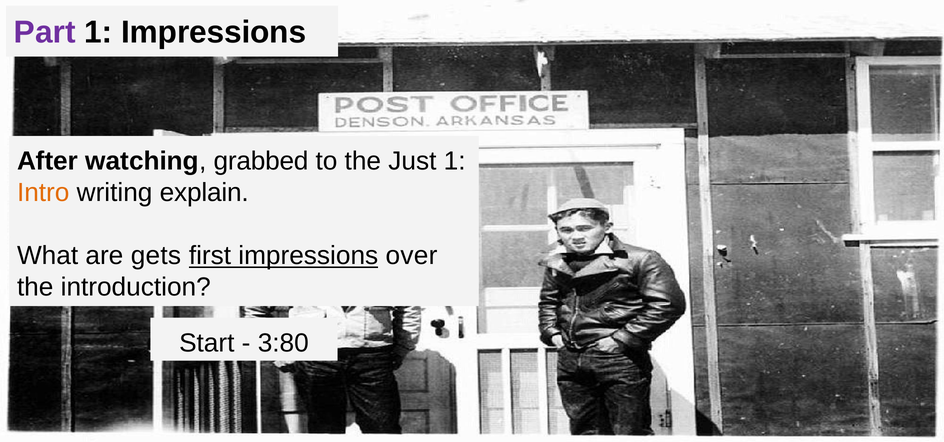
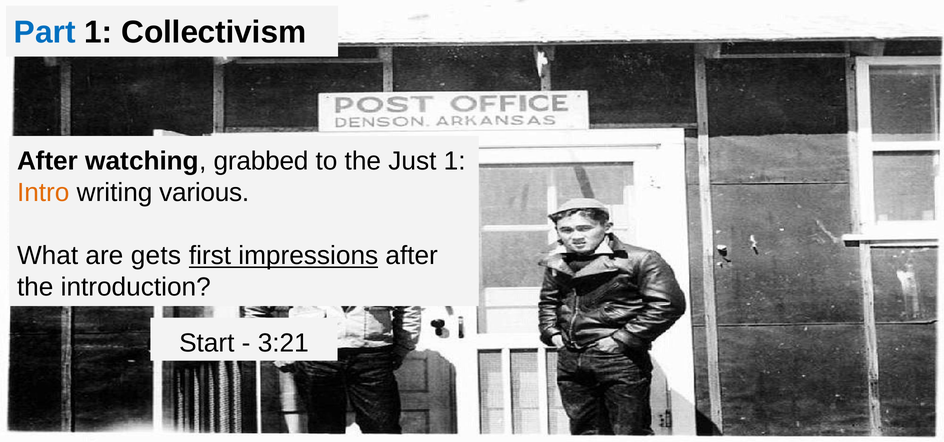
Part colour: purple -> blue (45, 32)
1 Impressions: Impressions -> Collectivism (214, 32)
explain: explain -> various (204, 193)
impressions over: over -> after (412, 256)
3:80: 3:80 -> 3:21 (283, 343)
